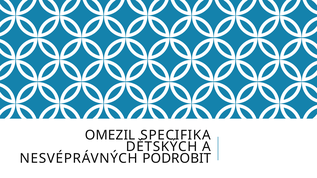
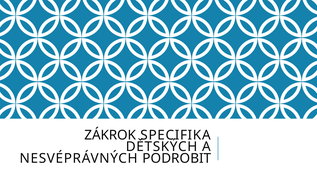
OMEZIL: OMEZIL -> ZÁKROK (110, 135)
